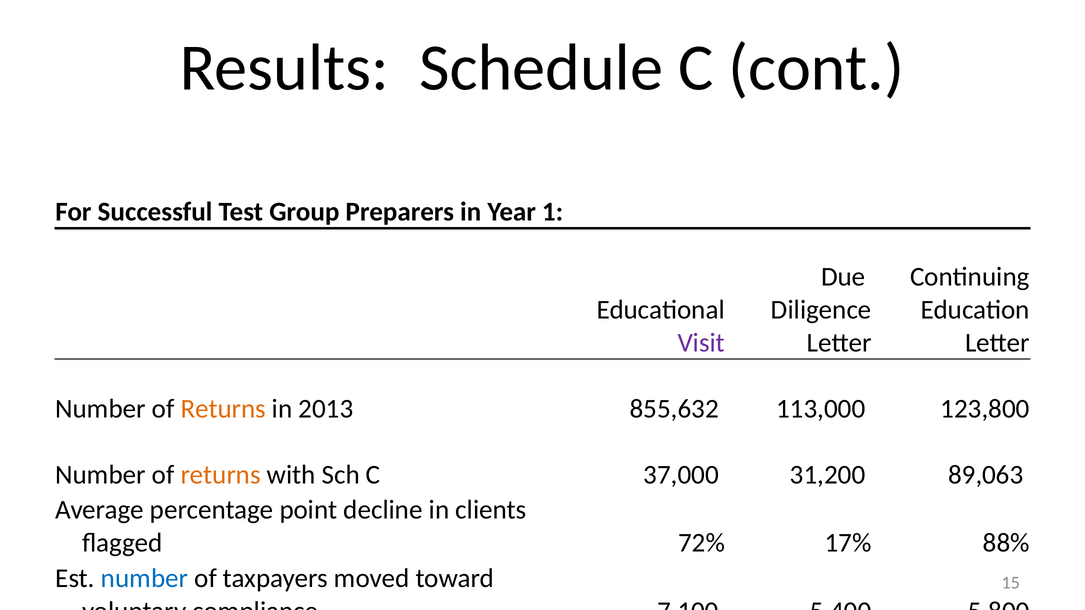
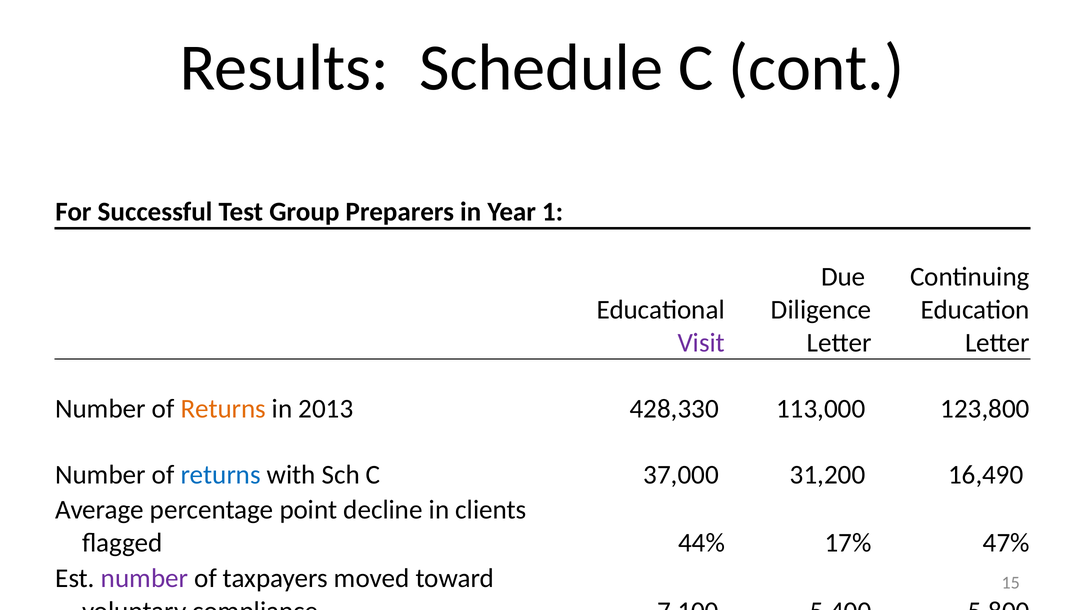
855,632: 855,632 -> 428,330 (674, 409)
returns colour: orange -> blue (221, 475)
89,063: 89,063 -> 16,490 (986, 475)
72%: 72% -> 44% (702, 543)
88%: 88% -> 47% (1006, 543)
number colour: blue -> purple (145, 579)
